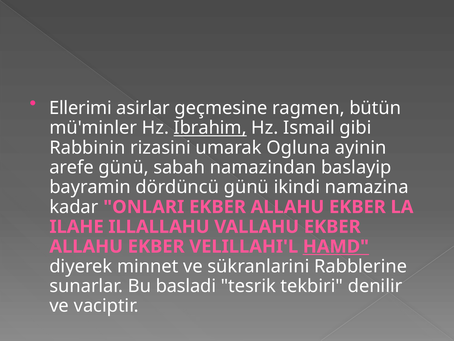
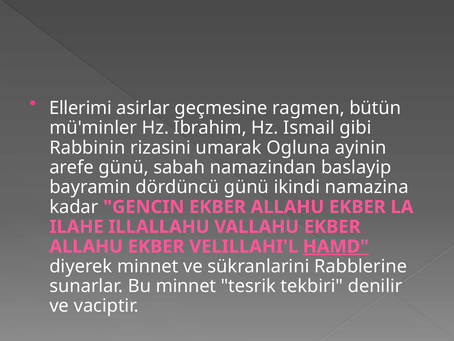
Ibrahim underline: present -> none (210, 128)
ONLARI: ONLARI -> GENCIN (144, 207)
Bu basladi: basladi -> minnet (186, 286)
